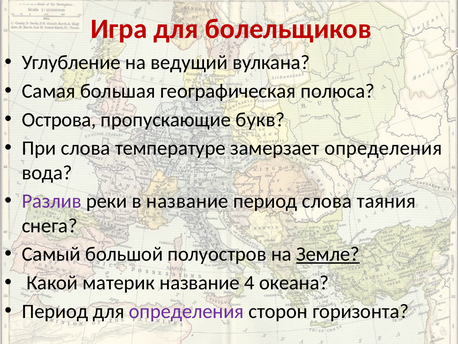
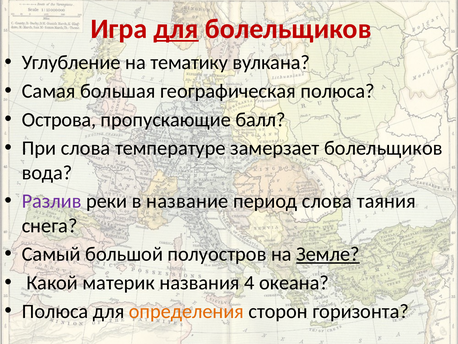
для underline: none -> present (176, 29)
ведущий: ведущий -> тематику (189, 62)
букв: букв -> балл (261, 119)
замерзает определения: определения -> болельщиков (383, 148)
материк название: название -> названия (200, 282)
Период: Период -> Полюса (55, 311)
определения colour: purple -> orange (186, 311)
